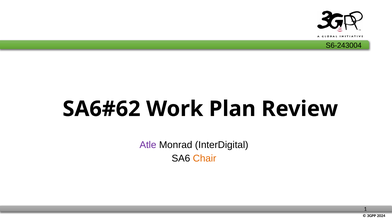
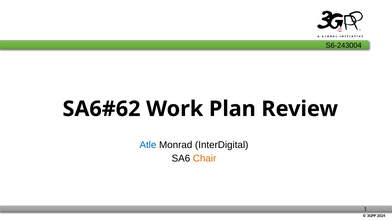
Atle colour: purple -> blue (148, 145)
